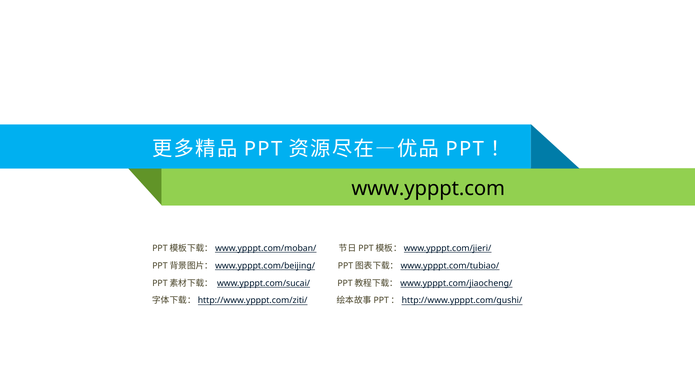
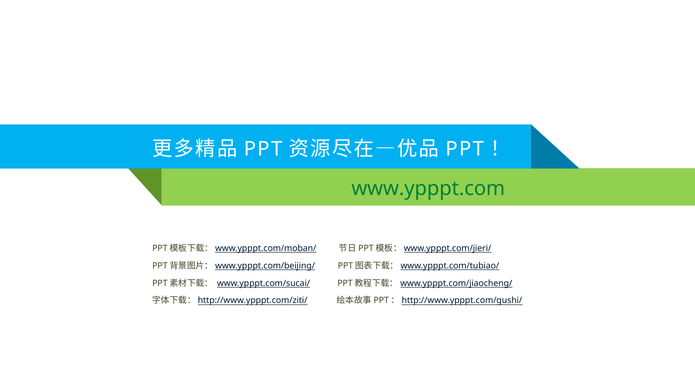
www.ypppt.com colour: black -> green (428, 188)
